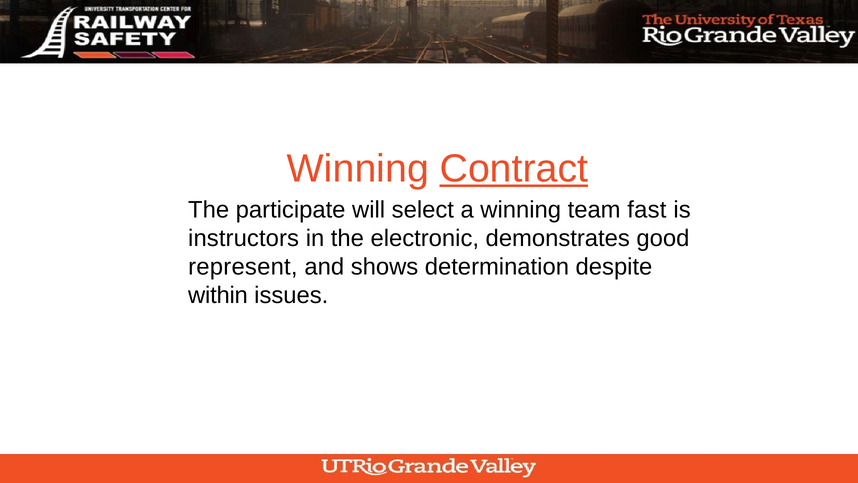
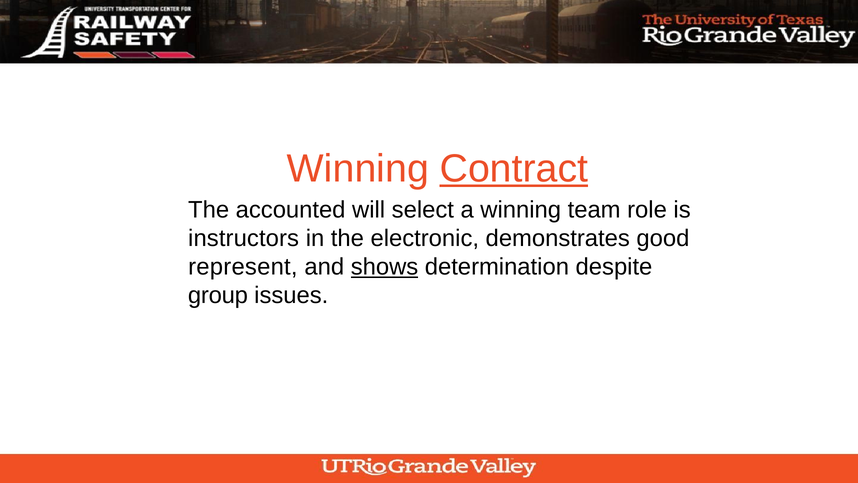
participate: participate -> accounted (291, 210)
fast: fast -> role (647, 210)
shows underline: none -> present (384, 267)
within: within -> group (218, 295)
